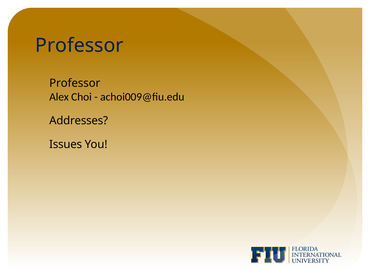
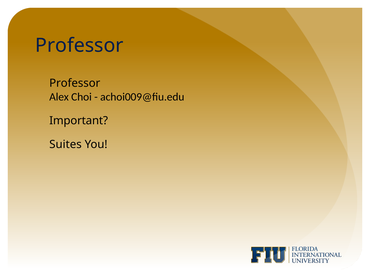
Addresses: Addresses -> Important (79, 121)
Issues: Issues -> Suites (66, 145)
